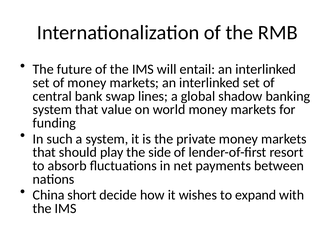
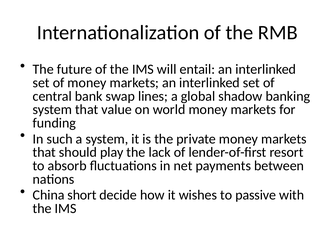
side: side -> lack (160, 152)
expand: expand -> passive (256, 194)
